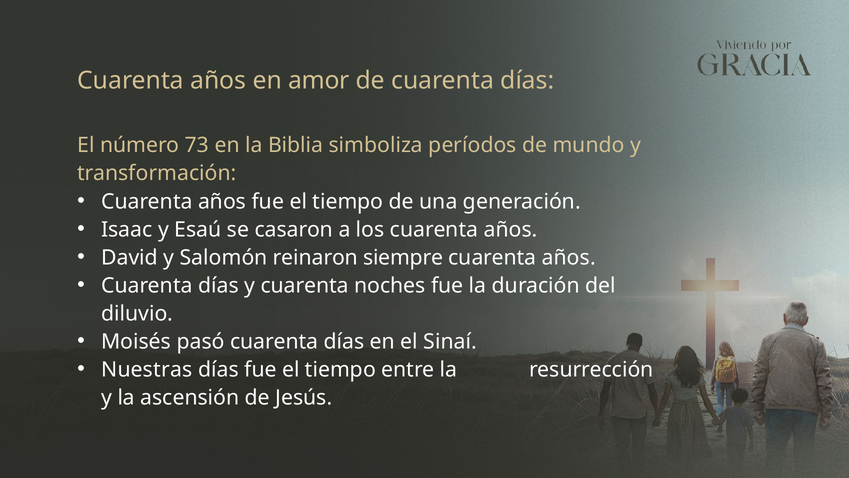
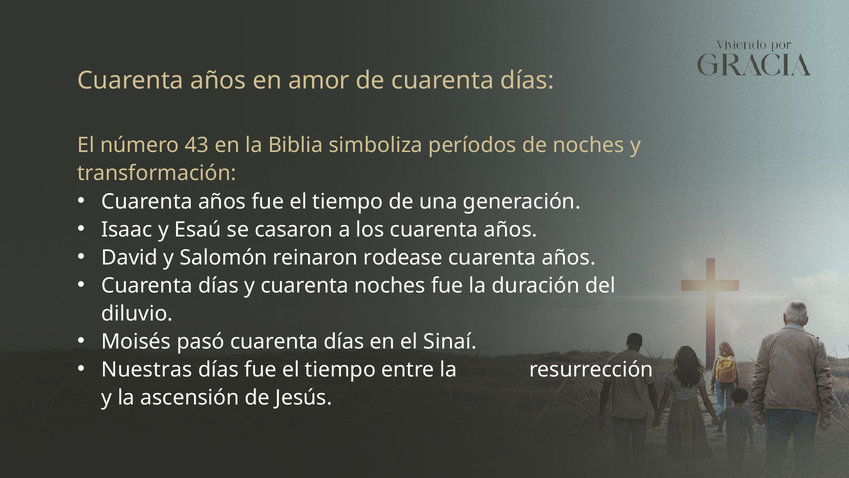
73: 73 -> 43 (197, 145)
de mundo: mundo -> noches (589, 145)
siempre: siempre -> rodease (403, 257)
